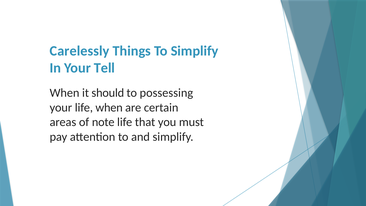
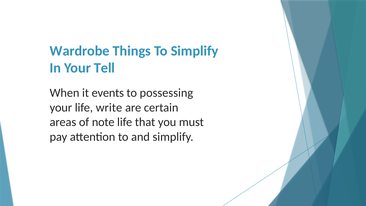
Carelessly: Carelessly -> Wardrobe (80, 51)
should: should -> events (108, 93)
life when: when -> write (109, 107)
